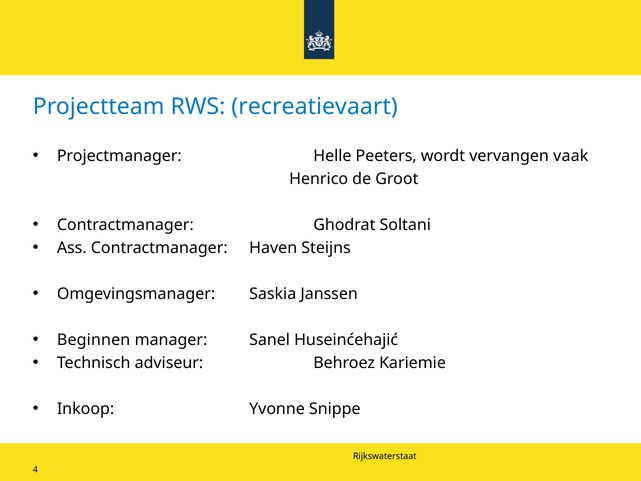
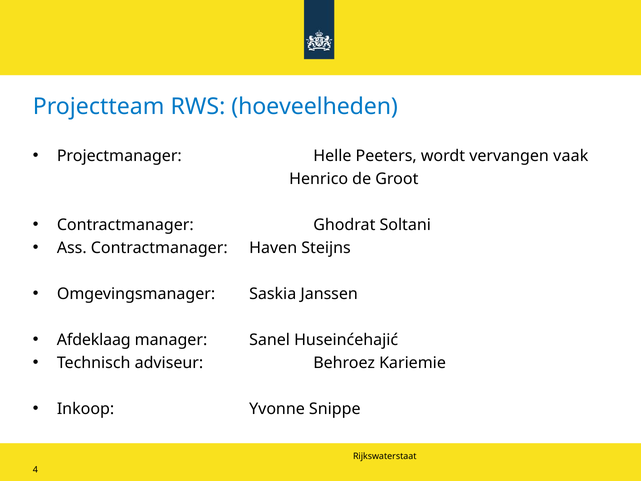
recreatievaart: recreatievaart -> hoeveelheden (315, 106)
Beginnen: Beginnen -> Afdeklaag (94, 340)
